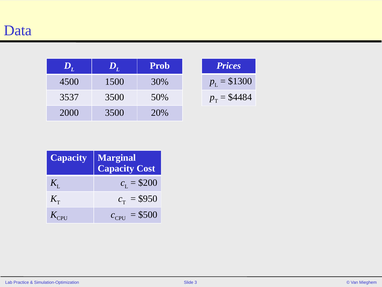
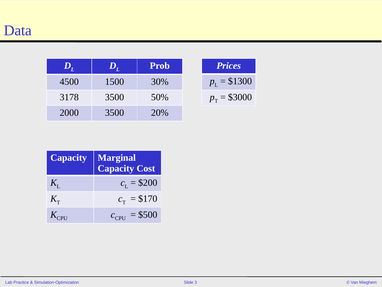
3537: 3537 -> 3178 (69, 97)
$4484: $4484 -> $3000 (240, 97)
$950: $950 -> $170 (148, 198)
